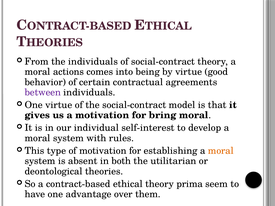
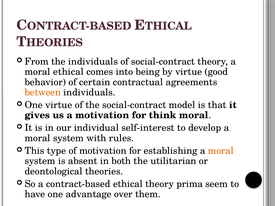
moral actions: actions -> ethical (68, 72)
between colour: purple -> orange (43, 92)
bring: bring -> think (163, 115)
